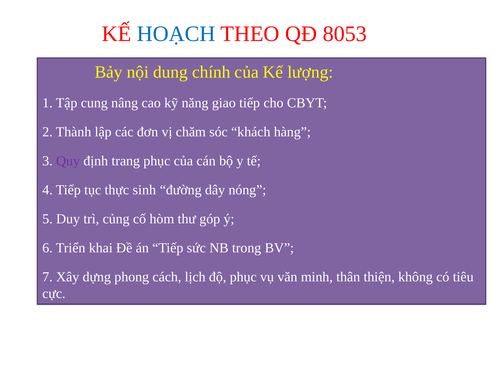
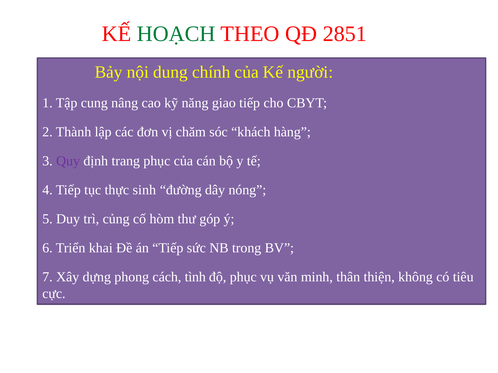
HOẠCH colour: blue -> green (176, 34)
8053: 8053 -> 2851 (345, 34)
lượng: lượng -> người (310, 72)
lịch: lịch -> tình (195, 277)
